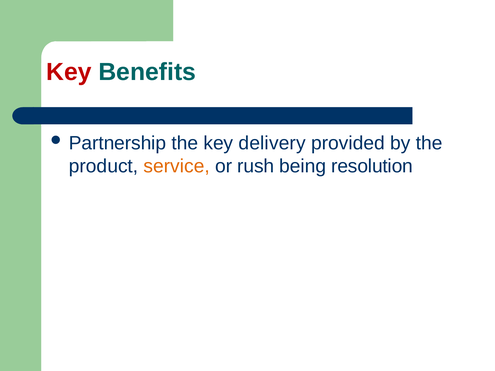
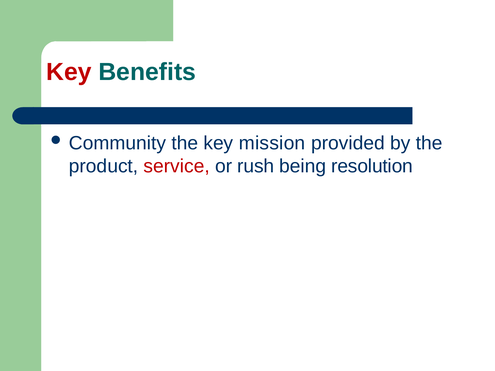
Partnership: Partnership -> Community (118, 143)
delivery: delivery -> mission (272, 143)
service colour: orange -> red (177, 166)
